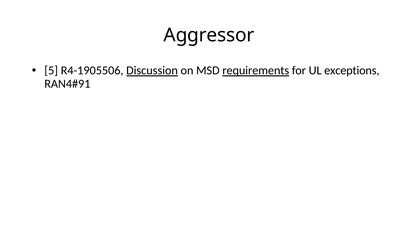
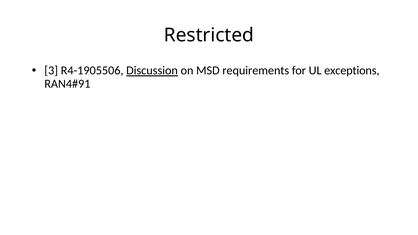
Aggressor: Aggressor -> Restricted (209, 35)
5: 5 -> 3 (51, 71)
requirements underline: present -> none (256, 71)
